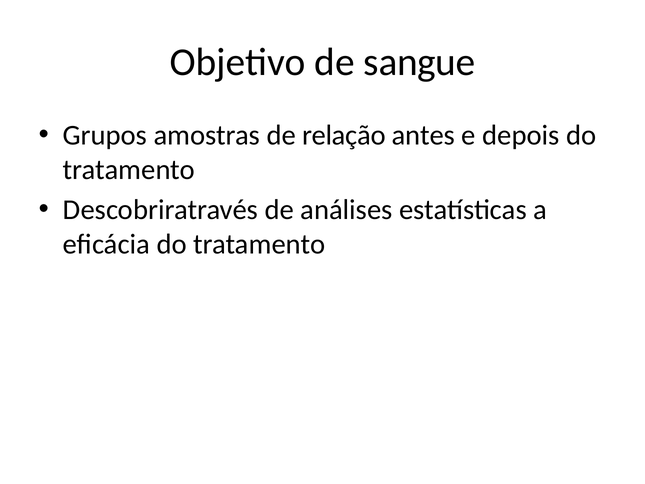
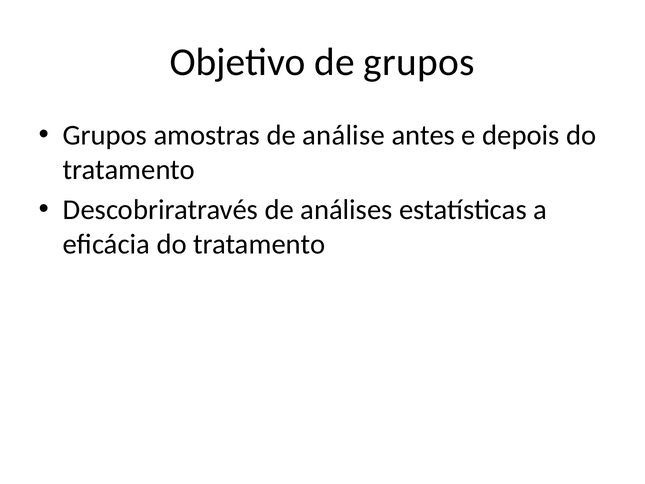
de sangue: sangue -> grupos (419, 62)
relação: relação -> análise (344, 135)
